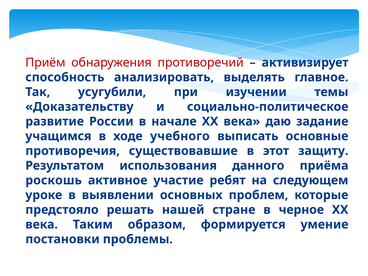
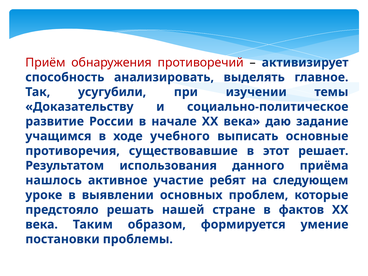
защиту: защиту -> решает (323, 151)
роскошь: роскошь -> нашлось (54, 180)
черное: черное -> фактов (301, 210)
